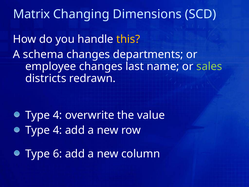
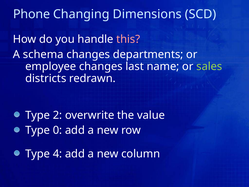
Matrix: Matrix -> Phone (32, 14)
this colour: yellow -> pink (128, 39)
4: 4 -> 2 (57, 115)
4: 4 -> 0 (57, 130)
6: 6 -> 4 (57, 154)
